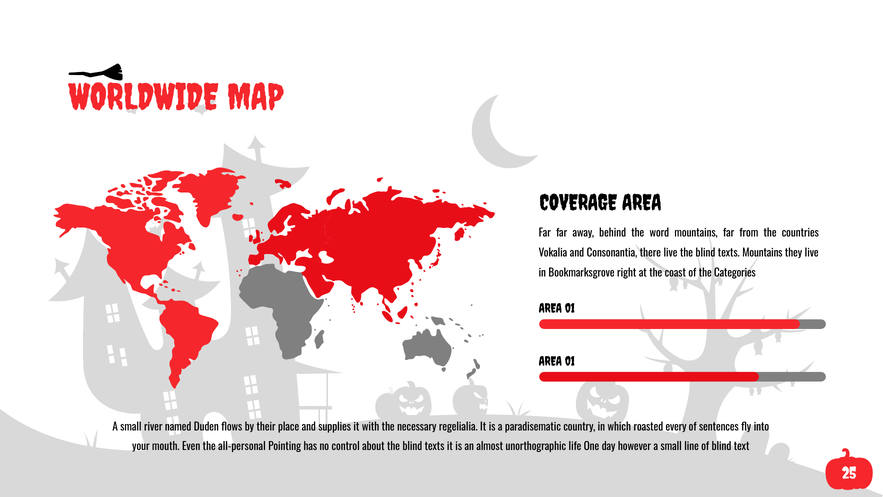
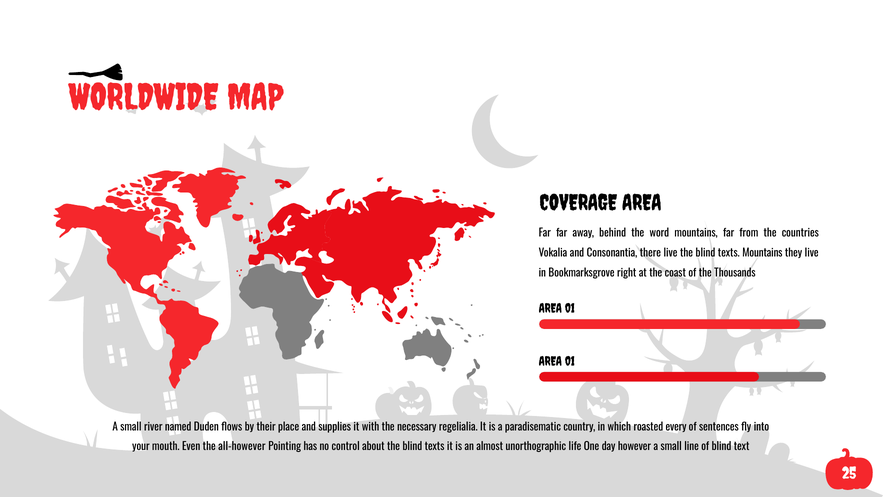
Categories: Categories -> Thousands (735, 273)
all-personal: all-personal -> all-however (242, 447)
